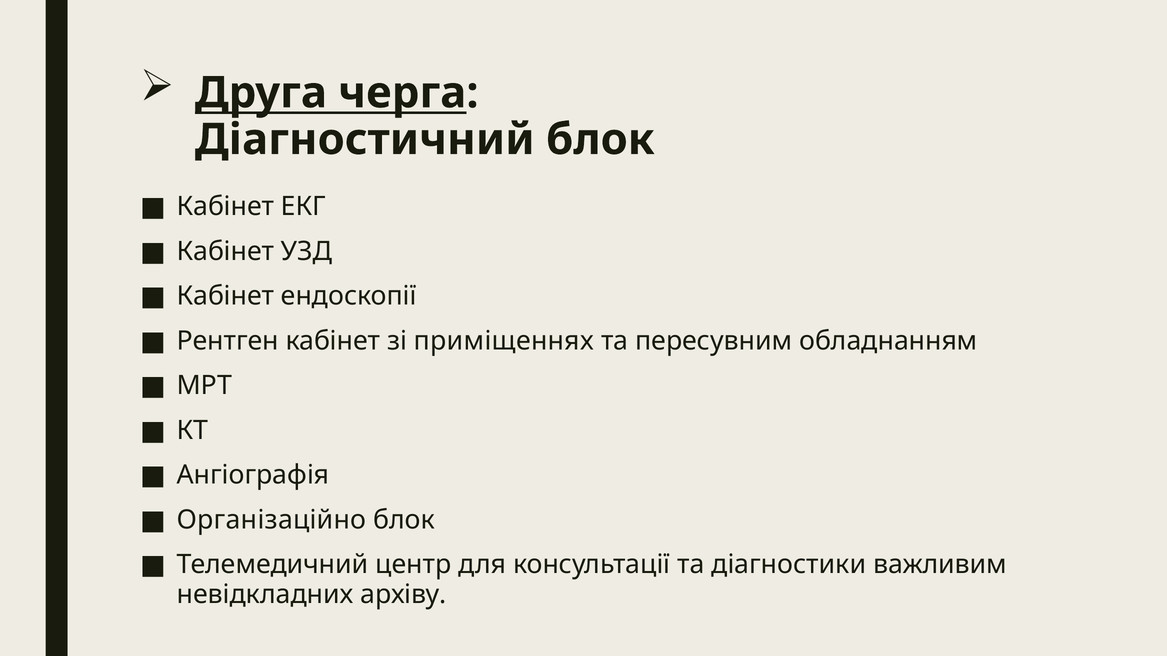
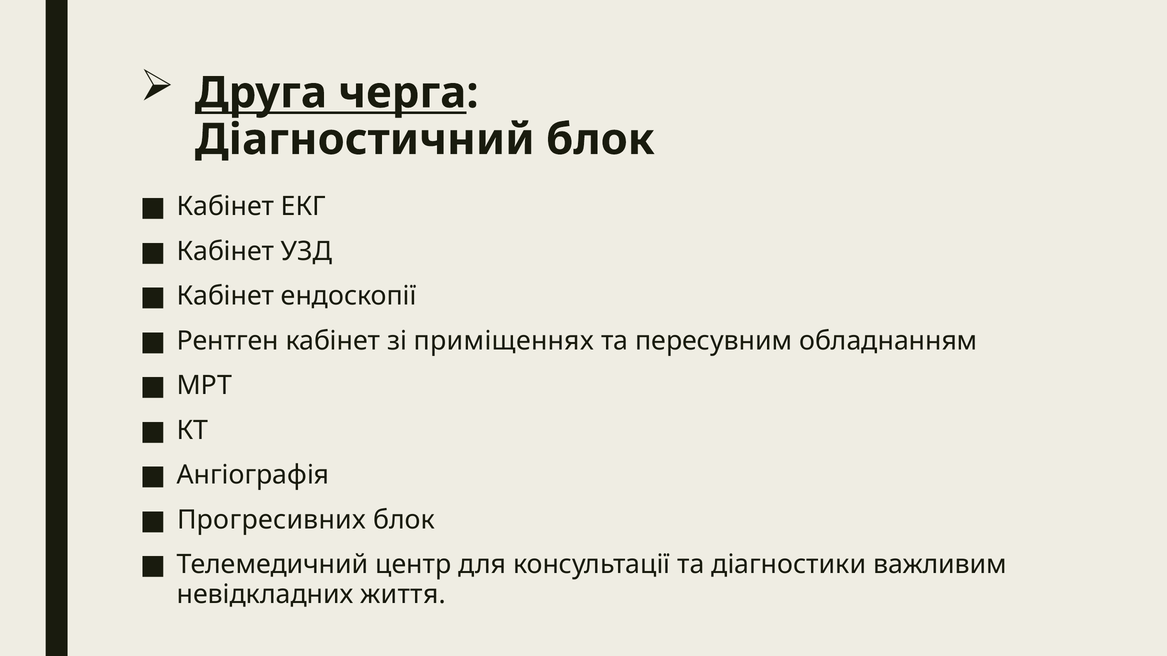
Організаційно: Організаційно -> Прогресивних (272, 520)
архіву: архіву -> життя (403, 595)
